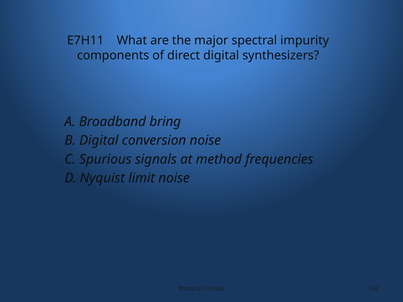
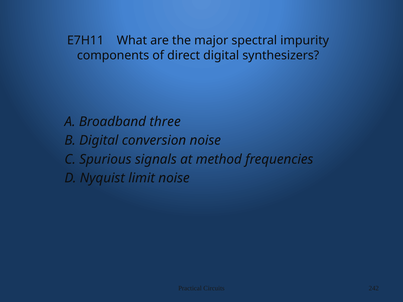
bring: bring -> three (165, 122)
